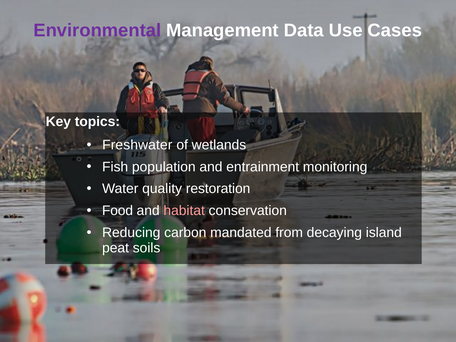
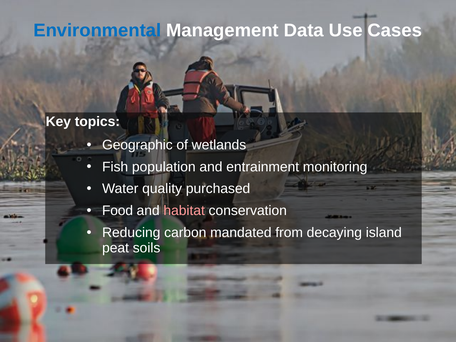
Environmental colour: purple -> blue (97, 30)
Freshwater: Freshwater -> Geographic (137, 145)
restoration: restoration -> purchased (218, 189)
